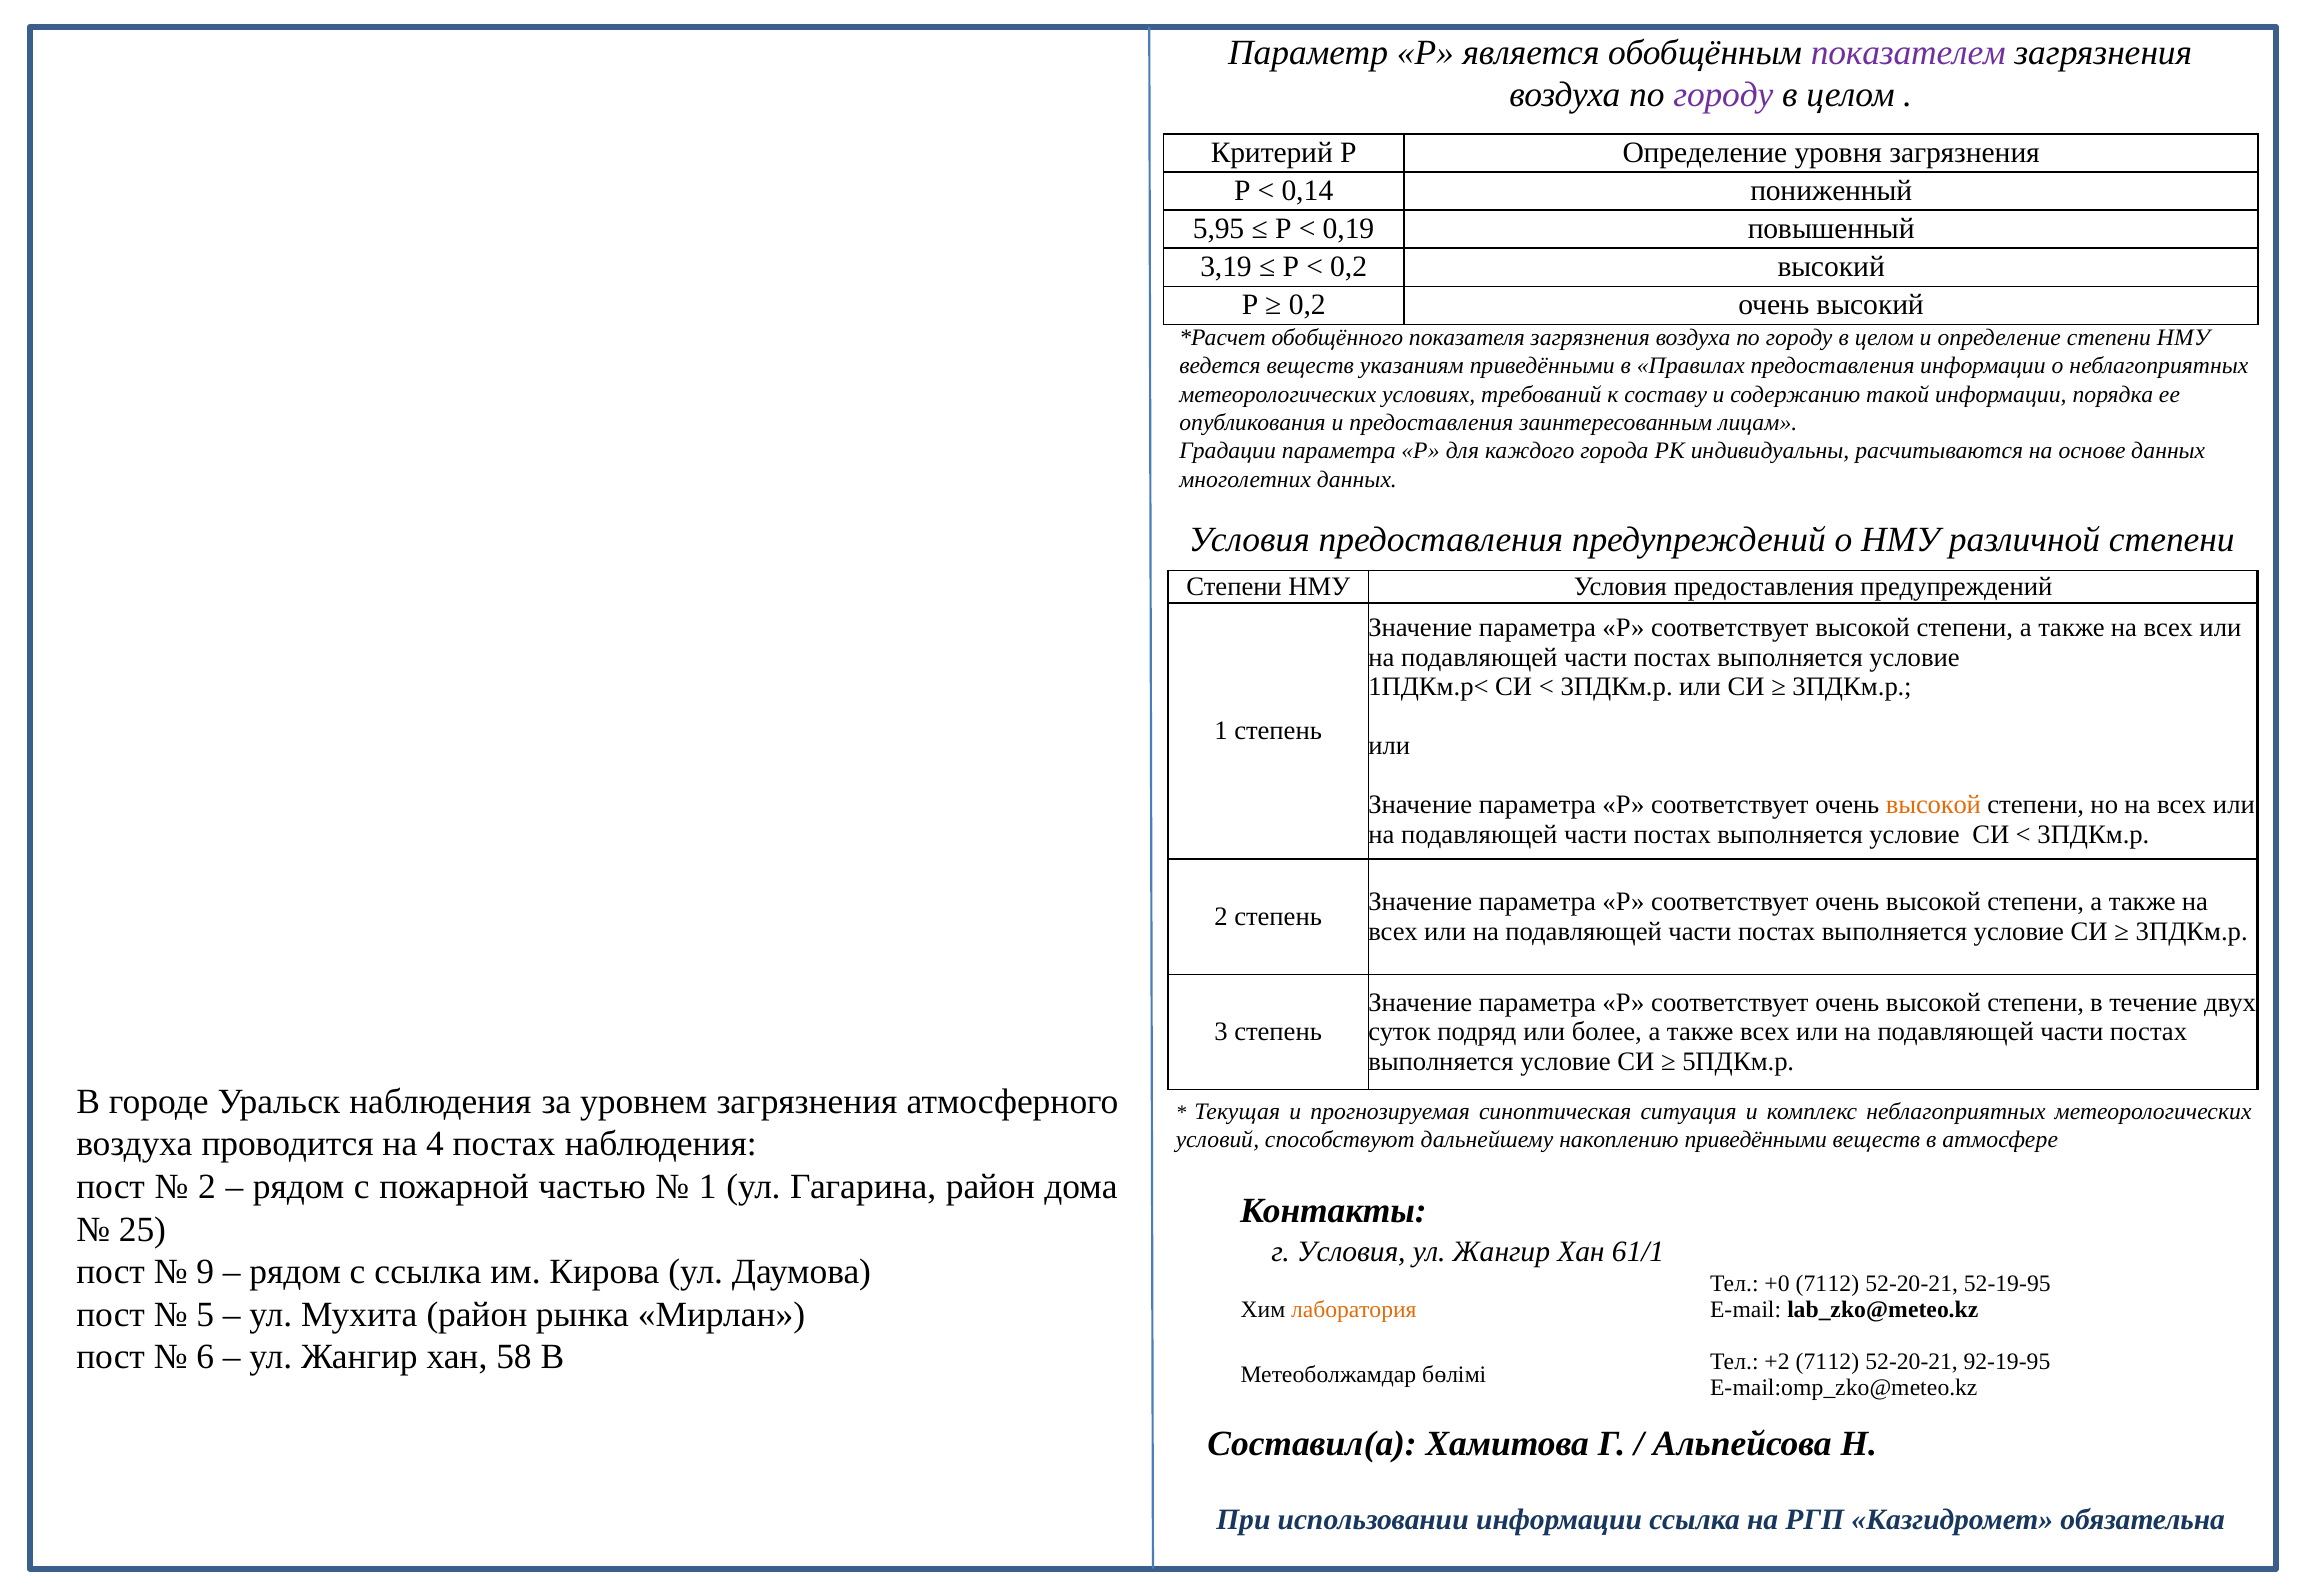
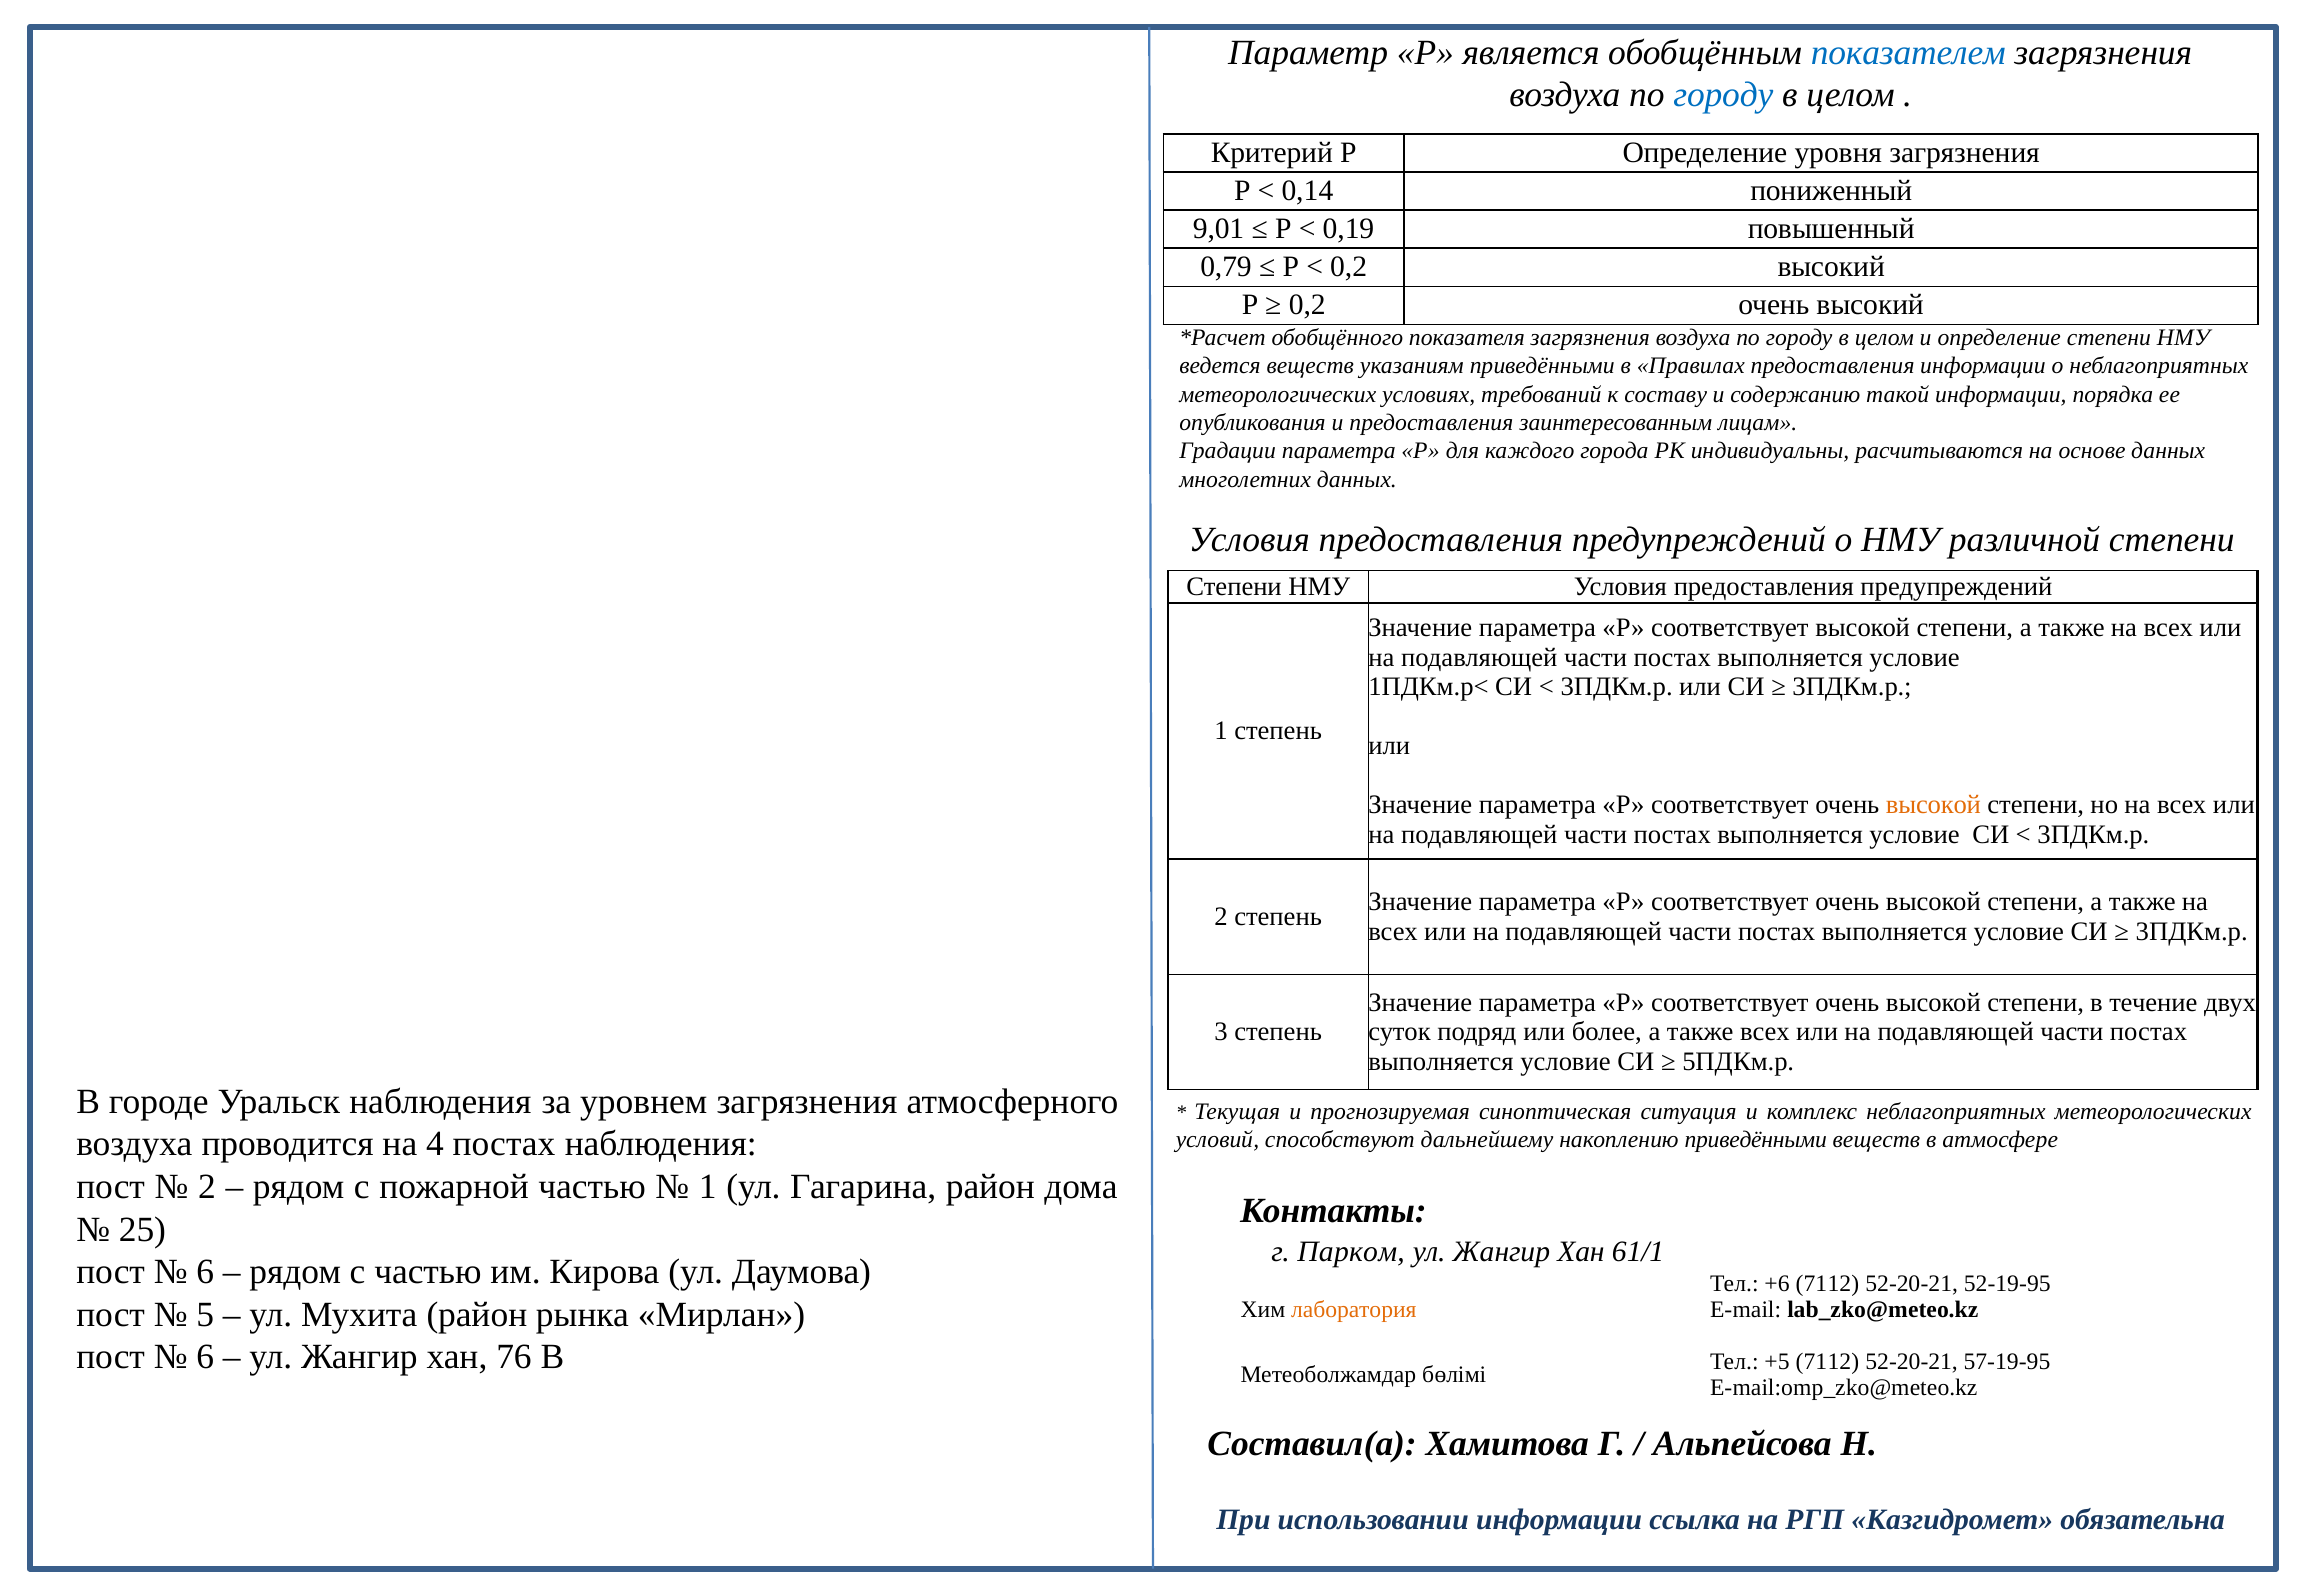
показателем colour: purple -> blue (1908, 53)
городу colour: purple -> blue (1723, 95)
5,95: 5,95 -> 9,01 (1219, 229)
3,19: 3,19 -> 0,79 (1226, 267)
г Условия: Условия -> Парком (1351, 1252)
9: 9 -> 6 (205, 1272)
с ссылка: ссылка -> частью (428, 1272)
+0: +0 -> +6 (1777, 1284)
58: 58 -> 76 (514, 1357)
+2: +2 -> +5 (1777, 1362)
92-19-95: 92-19-95 -> 57-19-95 (2007, 1362)
